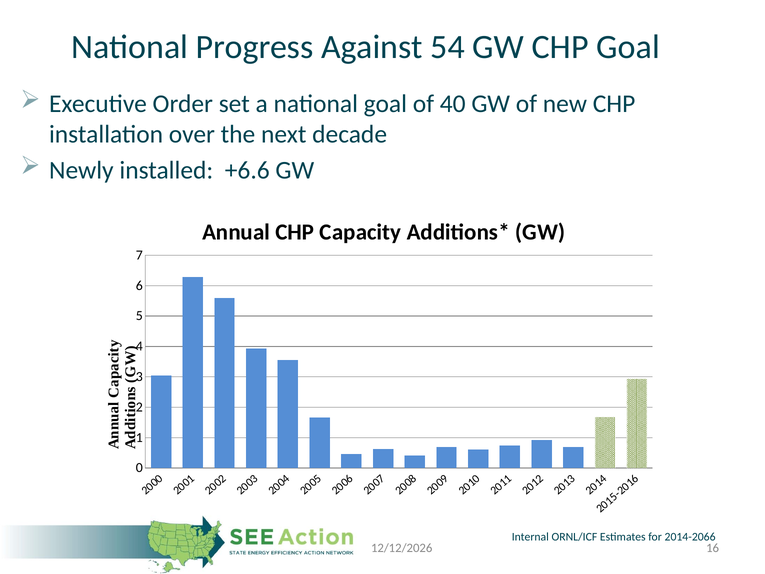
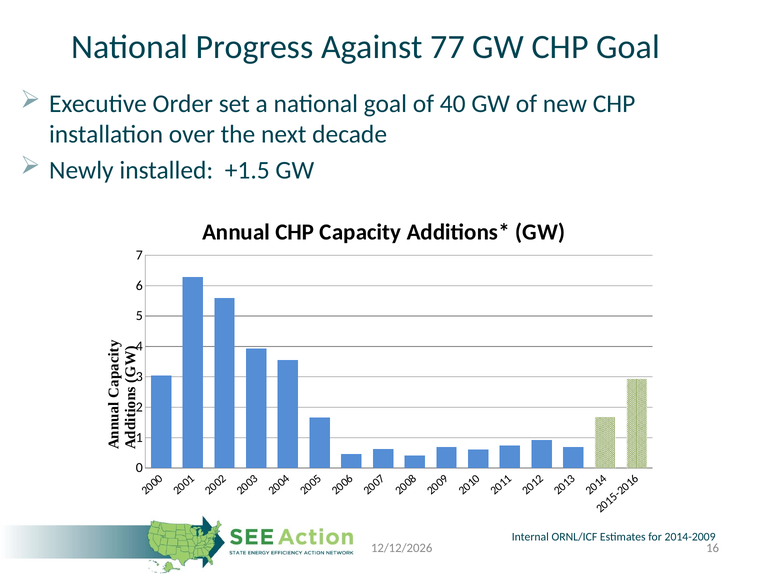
54: 54 -> 77 (448, 47)
+6.6: +6.6 -> +1.5 (247, 170)
2014-2066: 2014-2066 -> 2014-2009 (690, 537)
